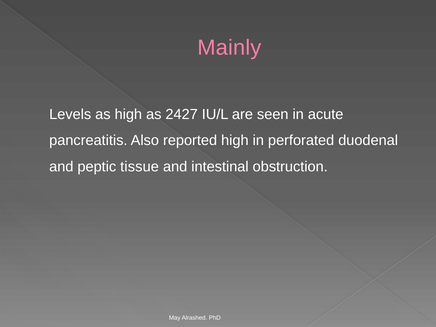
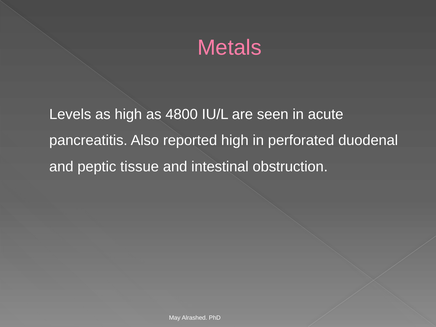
Mainly: Mainly -> Metals (230, 48)
2427: 2427 -> 4800 (182, 114)
